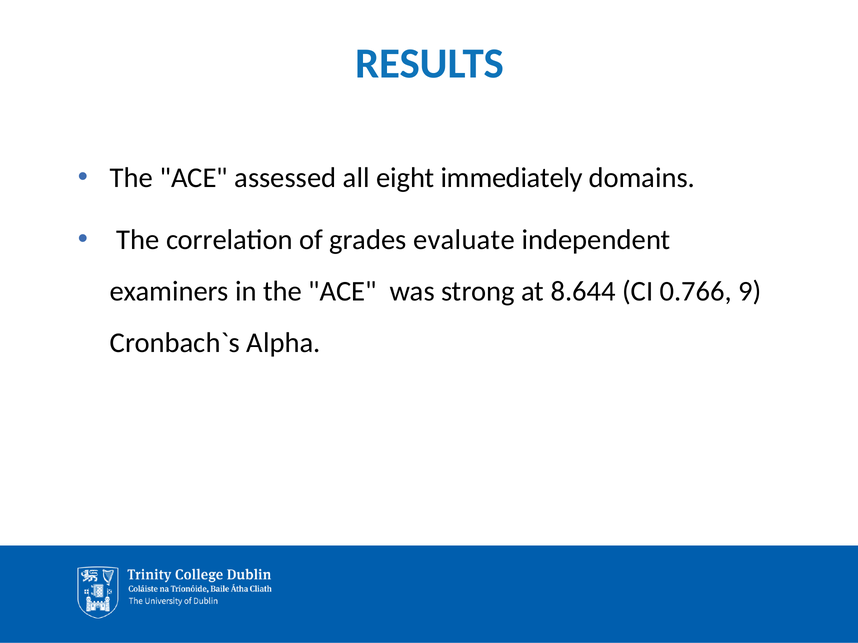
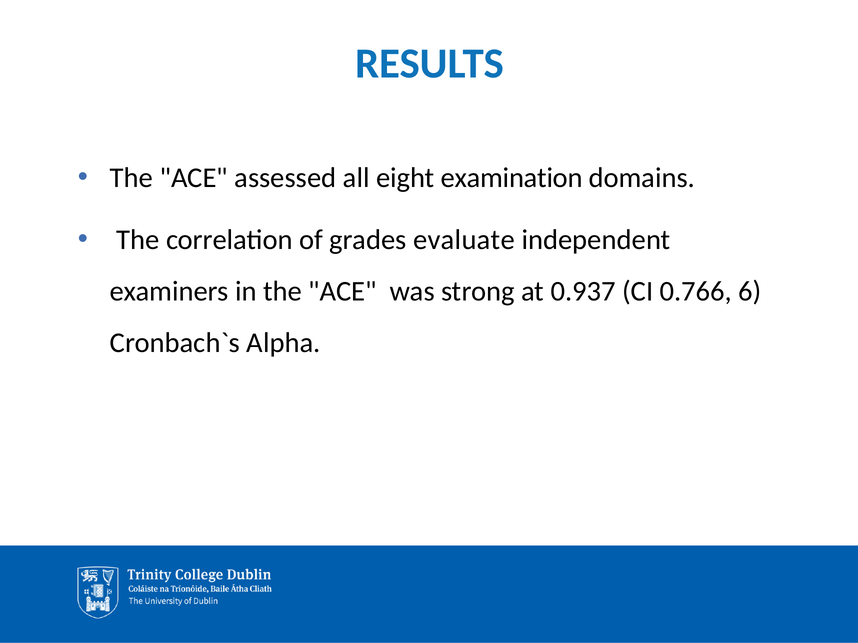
immediately: immediately -> examination (512, 178)
8.644: 8.644 -> 0.937 (583, 292)
9: 9 -> 6 (750, 292)
